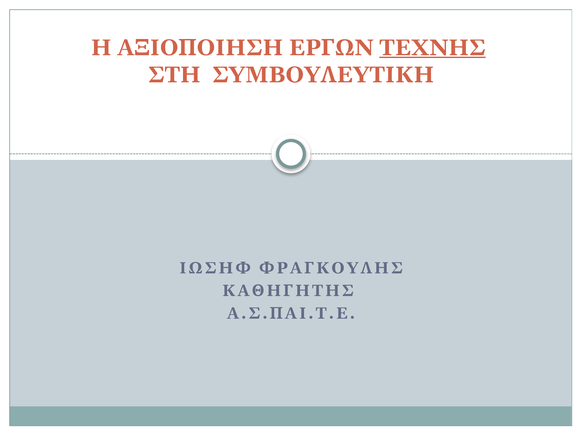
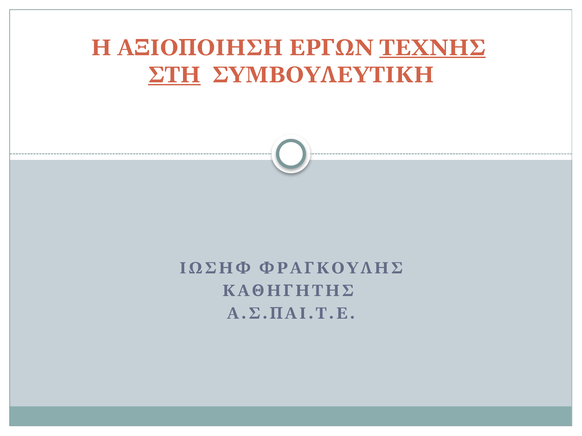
ΣΤΗ underline: none -> present (174, 75)
